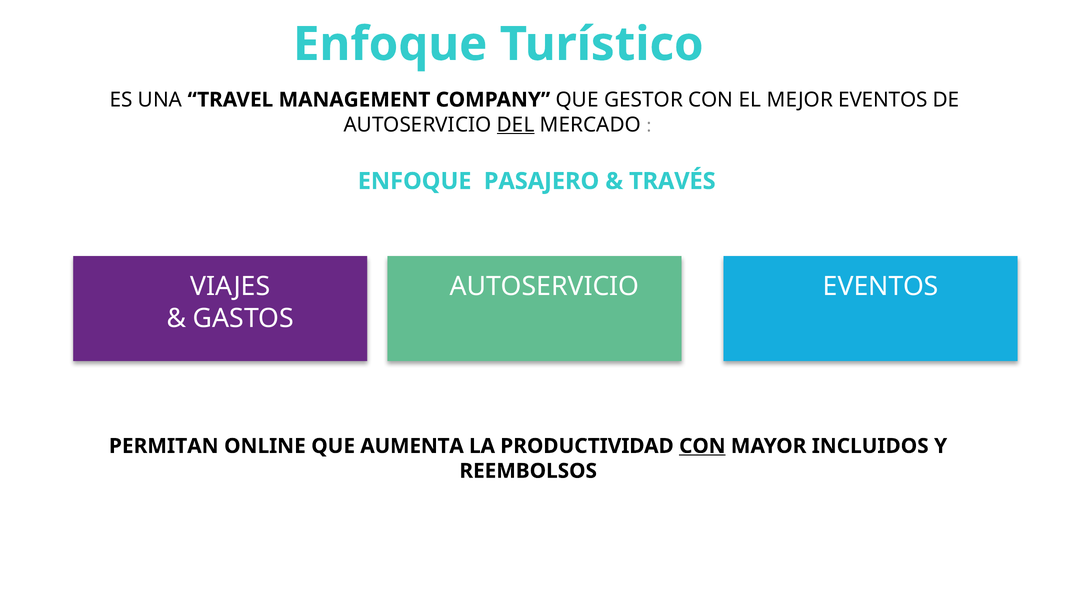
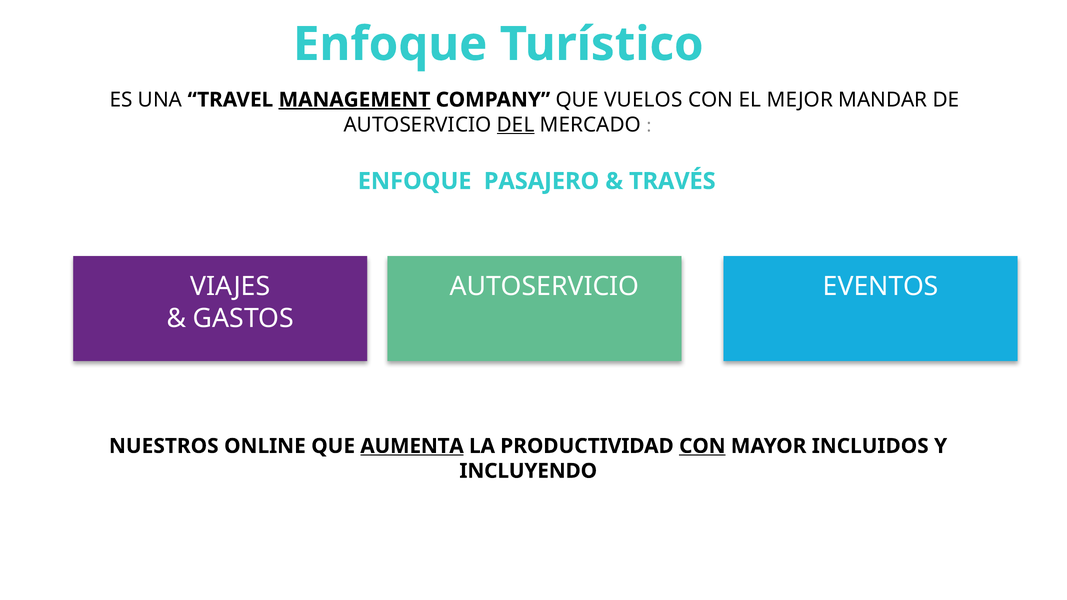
MANAGEMENT underline: none -> present (354, 100)
GESTOR: GESTOR -> VUELOS (643, 100)
MEJOR EVENTOS: EVENTOS -> MANDAR (883, 100)
PERMITAN: PERMITAN -> NUESTROS (164, 446)
AUMENTA underline: none -> present (412, 446)
REEMBOLSOS: REEMBOLSOS -> INCLUYENDO (528, 471)
